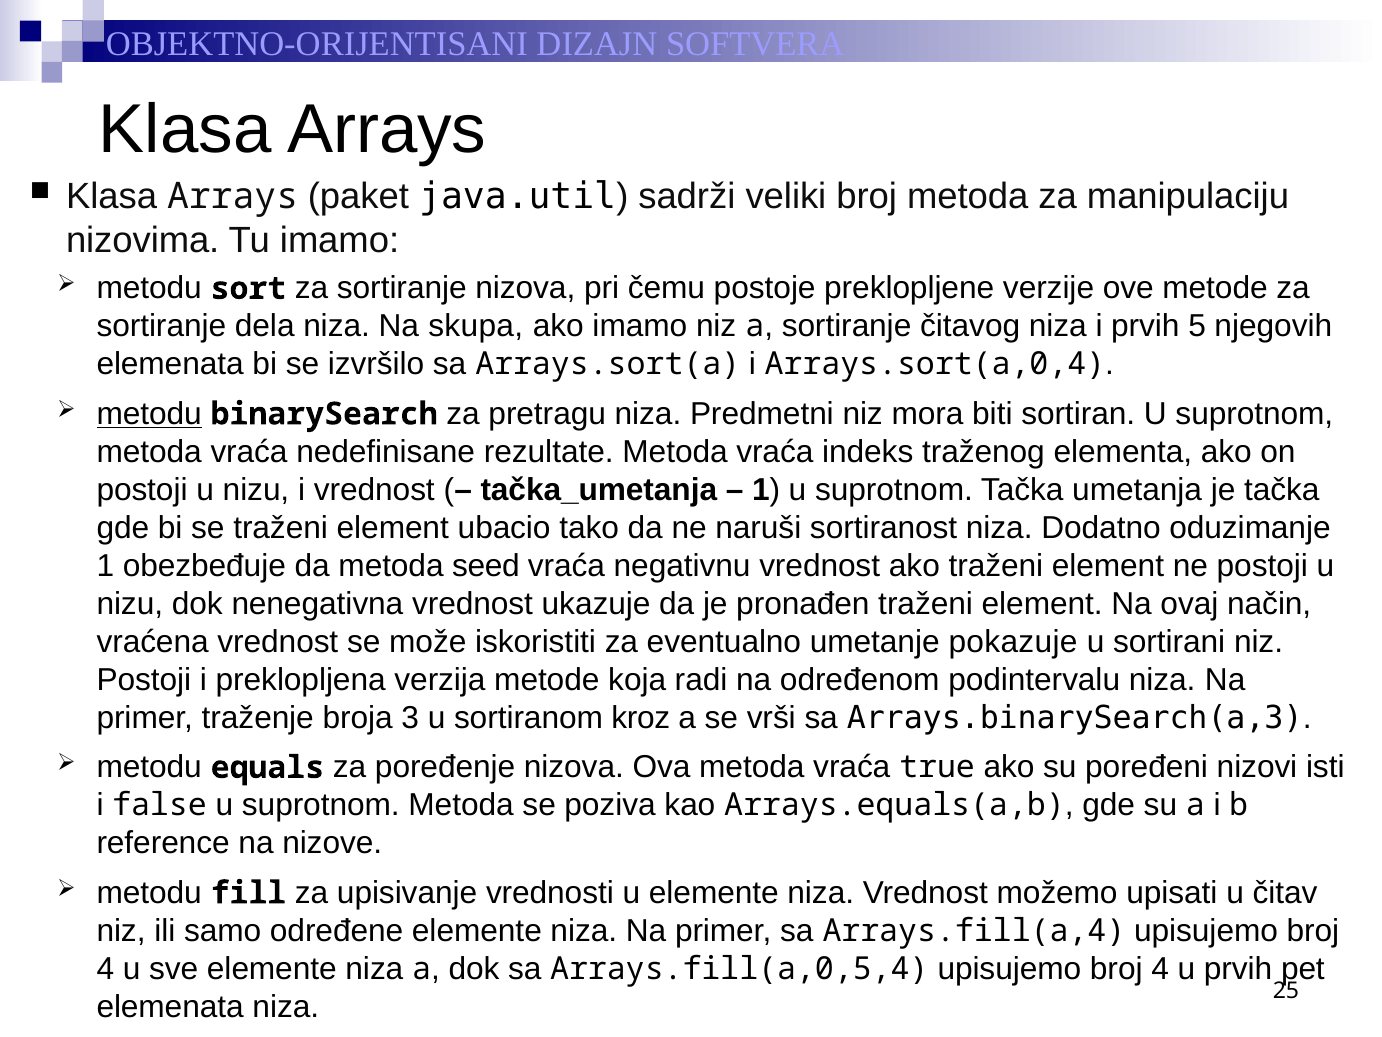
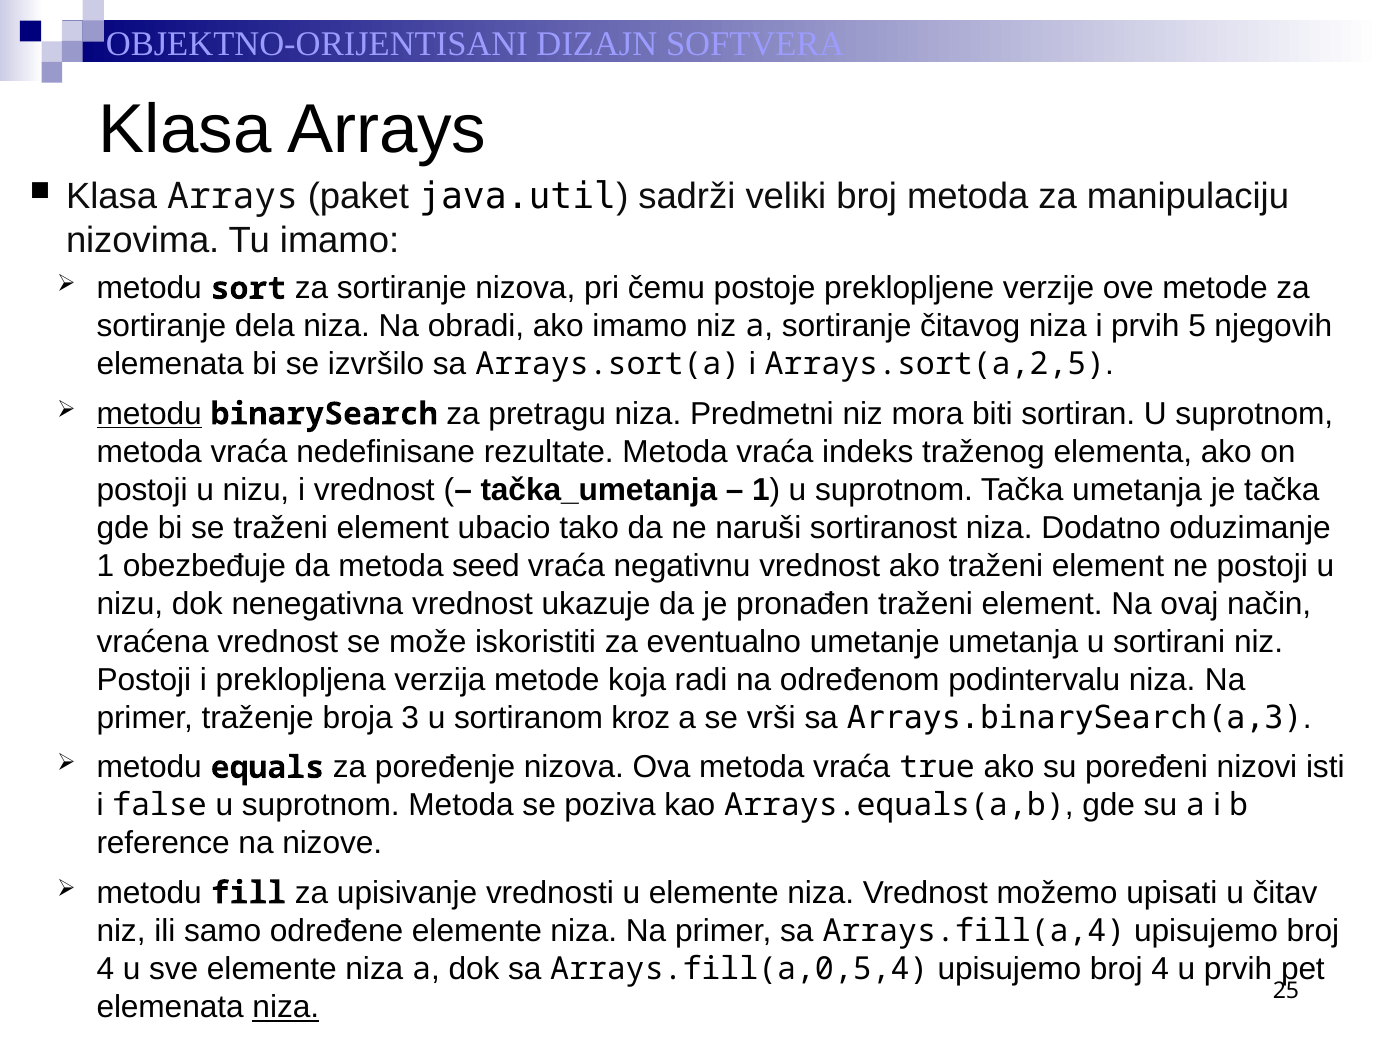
skupa: skupa -> obradi (476, 326)
Arrays.sort(a,0,4: Arrays.sort(a,0,4 -> Arrays.sort(a,2,5 (935, 364)
umetanje pokazuje: pokazuje -> umetanja (1013, 642)
niza underline: none -> present (286, 1006)
